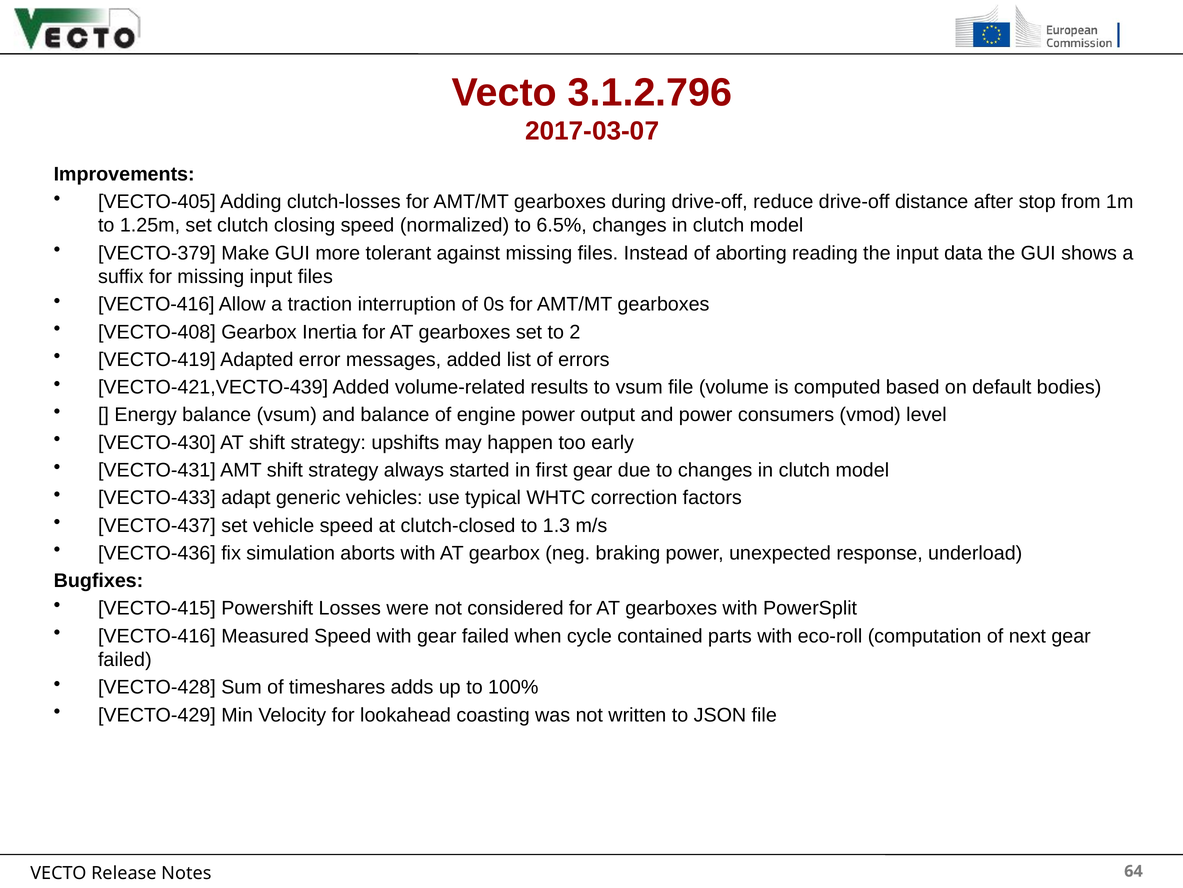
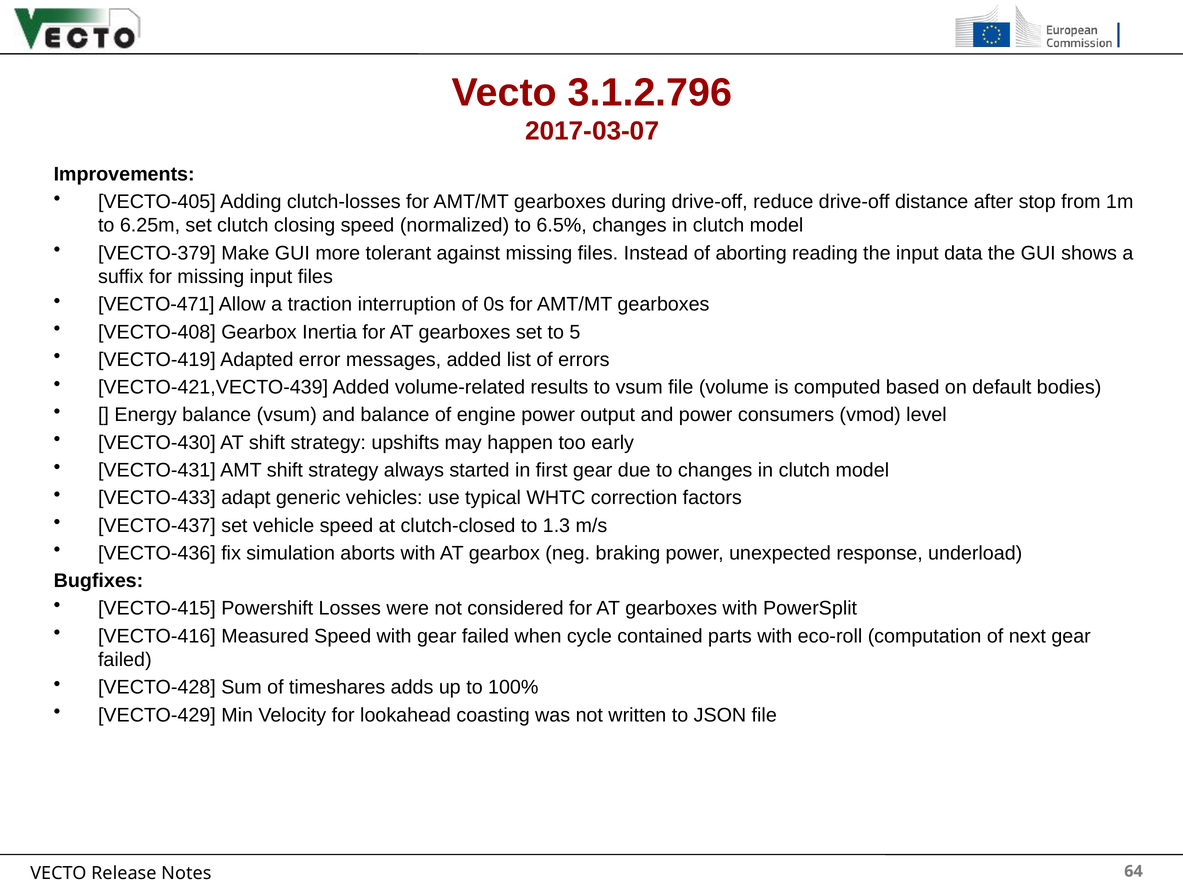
1.25m: 1.25m -> 6.25m (150, 225)
VECTO-416: VECTO-416 -> VECTO-471 (156, 304)
2: 2 -> 5 (575, 332)
